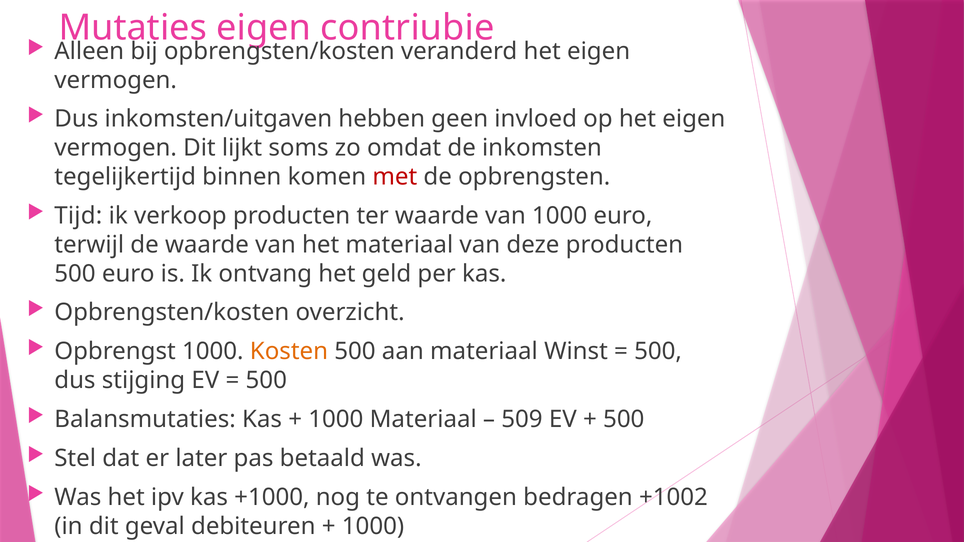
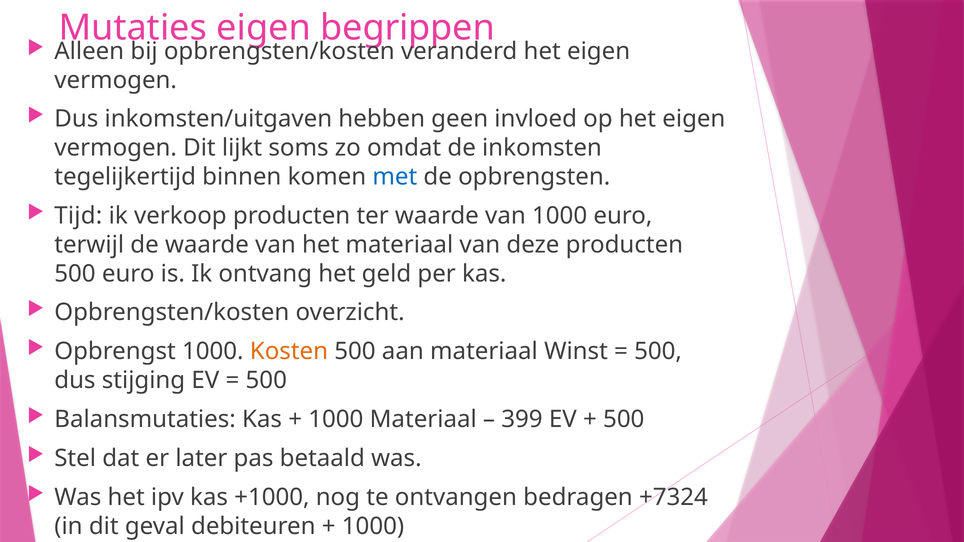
contriubie: contriubie -> begrippen (408, 28)
met colour: red -> blue (395, 177)
509: 509 -> 399 (522, 420)
+1002: +1002 -> +7324 (673, 497)
